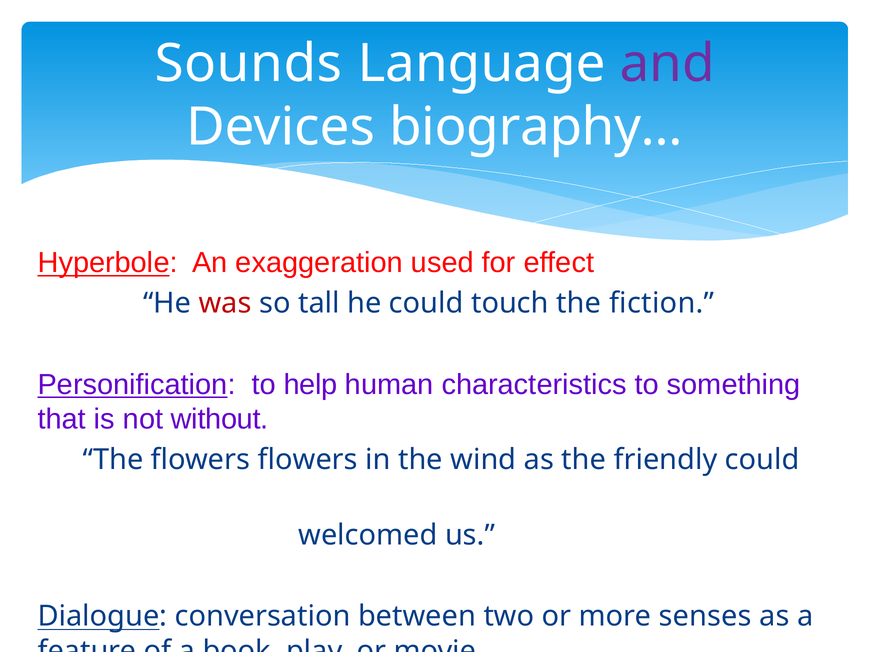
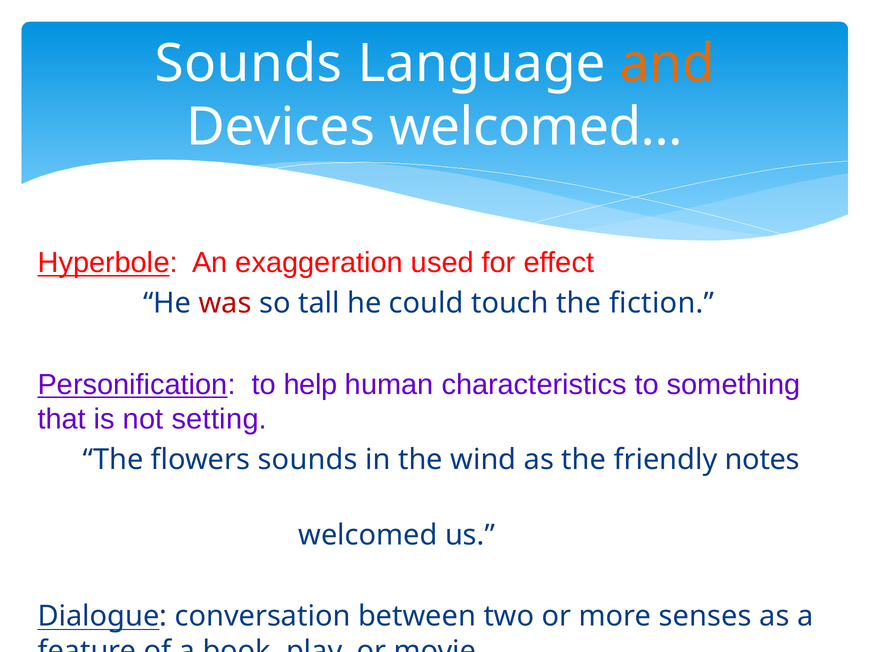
and colour: purple -> orange (667, 63)
biography…: biography… -> welcomed… (536, 127)
without: without -> setting (219, 419)
flowers flowers: flowers -> sounds (308, 460)
friendly could: could -> notes (762, 460)
